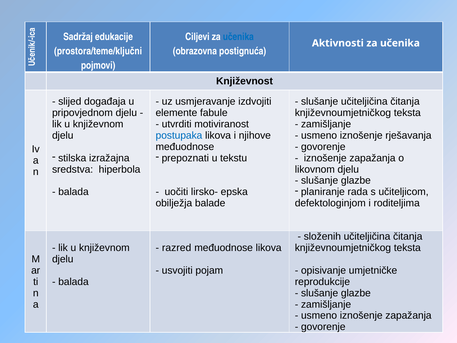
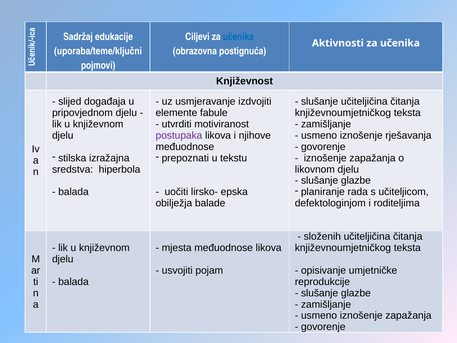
prostora/teme/ključni: prostora/teme/ključni -> uporaba/teme/ključni (98, 51)
postupaka colour: blue -> purple (179, 135)
razred: razred -> mjesta (177, 248)
